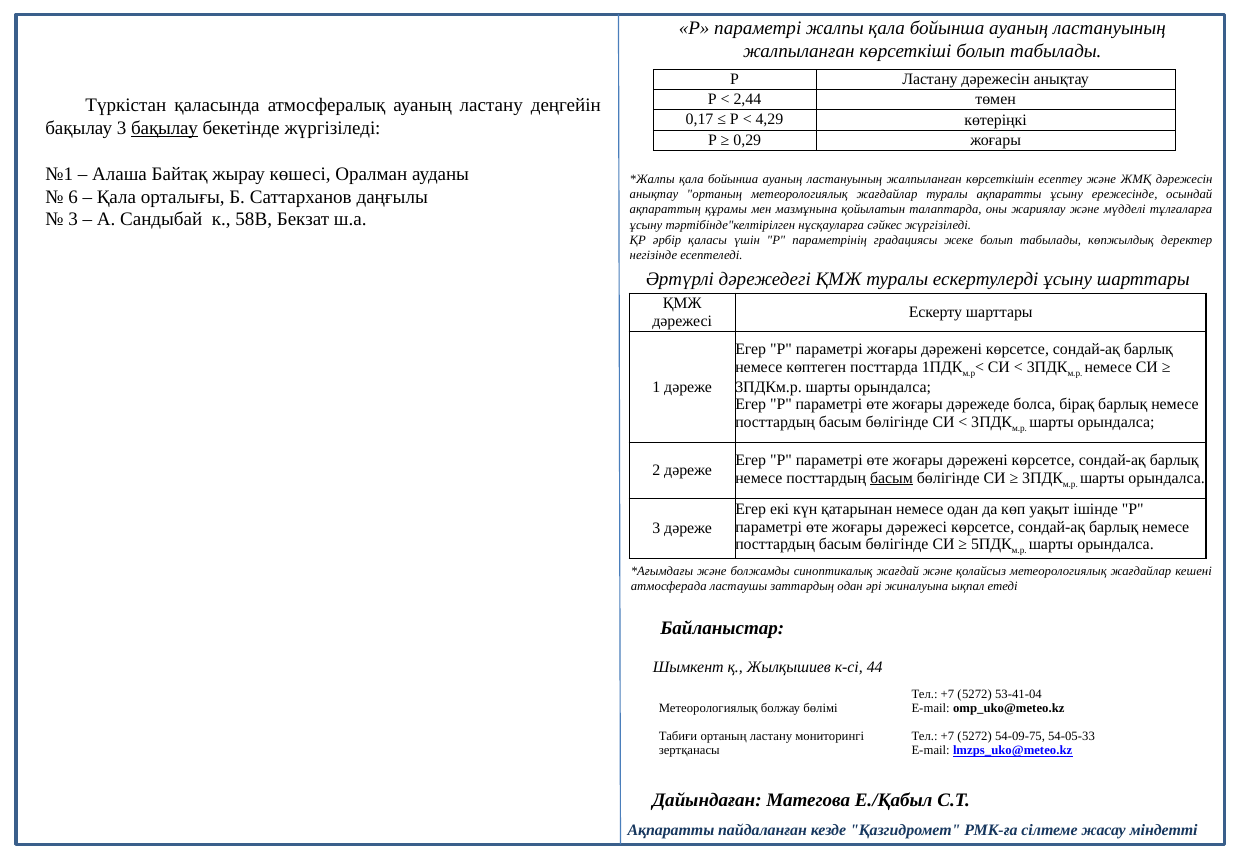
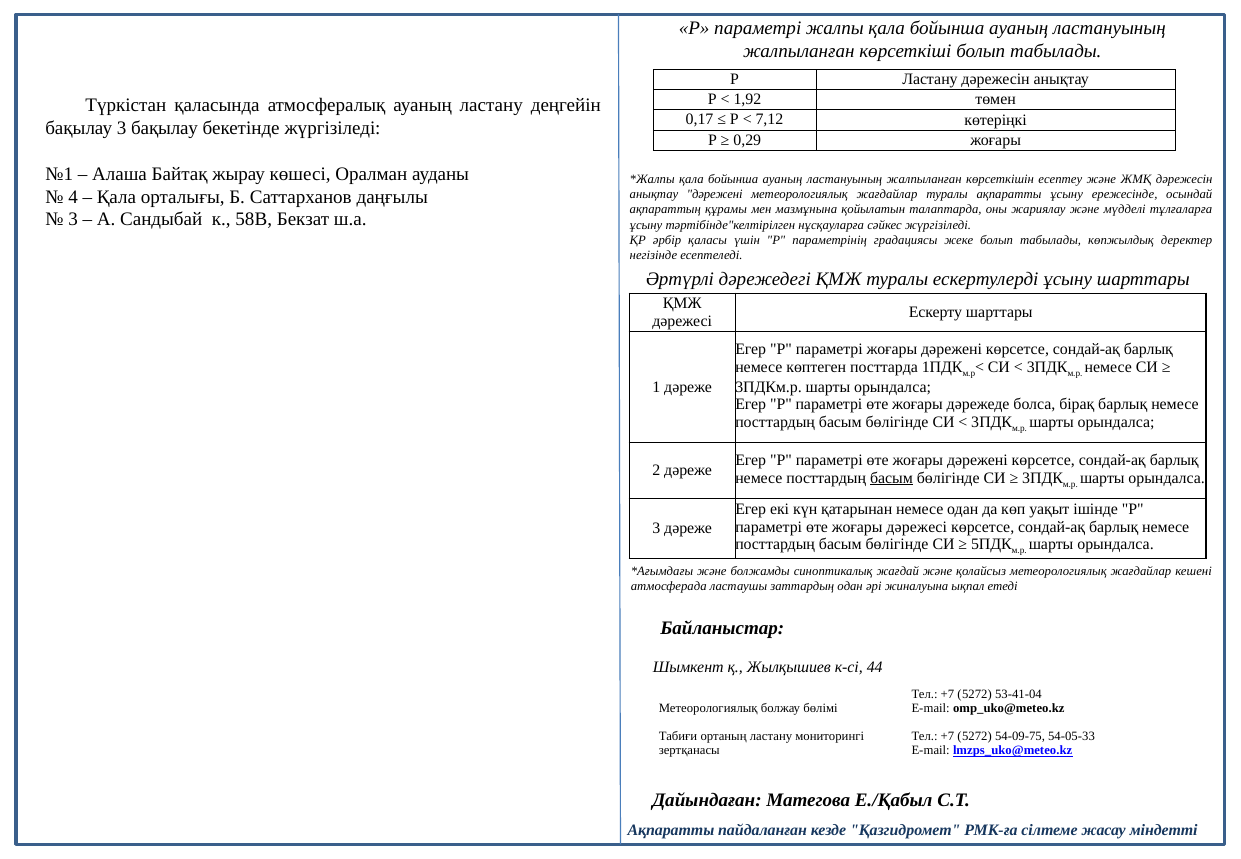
2,44: 2,44 -> 1,92 (747, 99)
4,29: 4,29 -> 7,12 (769, 120)
бақылау underline: present -> none (165, 128)
6: 6 -> 4 (73, 197)
анықтау ортаның: ортаның -> дәрежені (715, 194)
